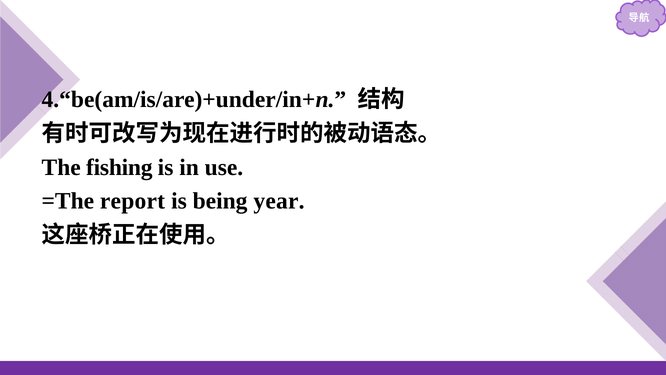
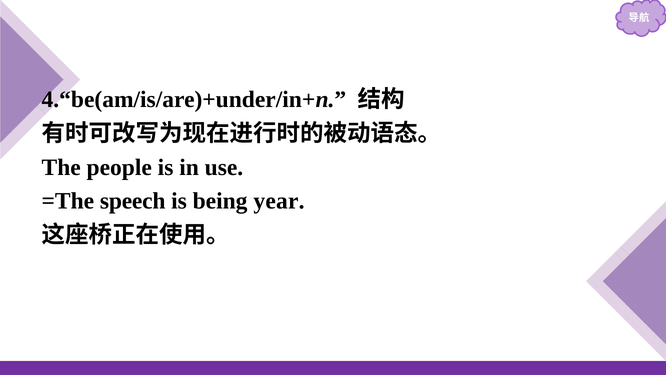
fishing: fishing -> people (119, 167)
report: report -> speech (133, 201)
